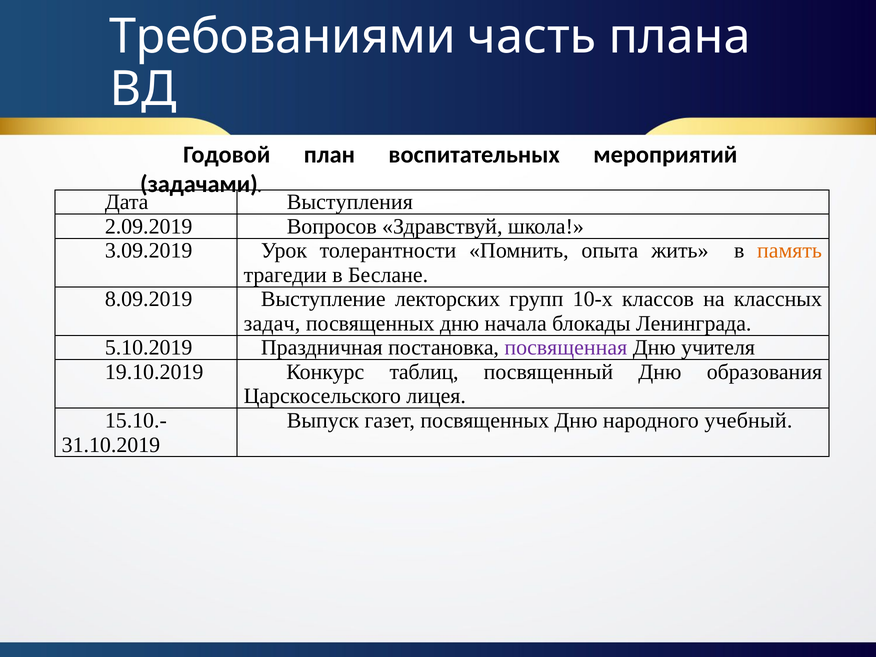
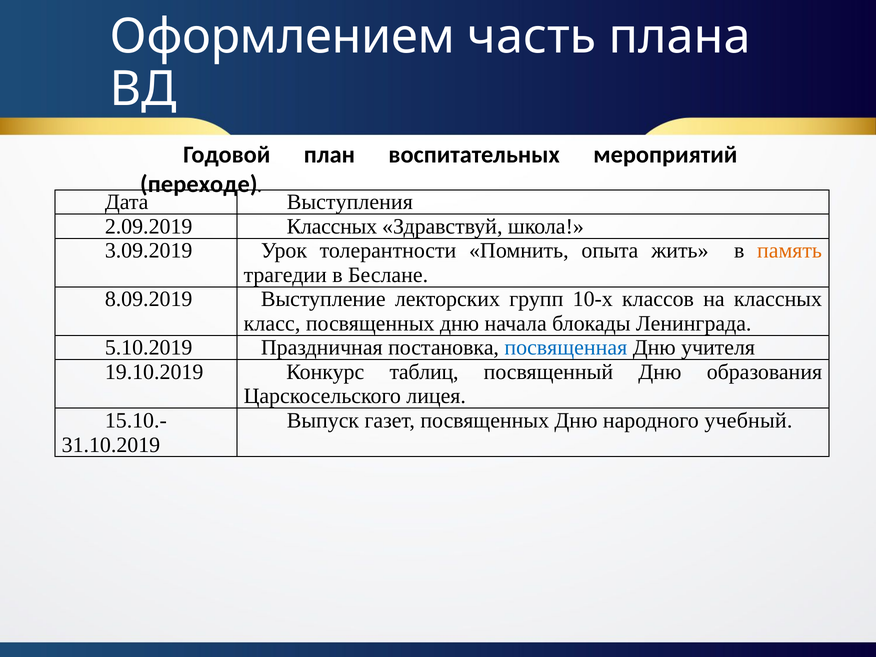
Требованиями: Требованиями -> Оформлением (282, 37)
задачами: задачами -> переходе (199, 184)
2.09.2019 Вопросов: Вопросов -> Классных (332, 226)
задач: задач -> класс (272, 323)
посвященная colour: purple -> blue (566, 348)
